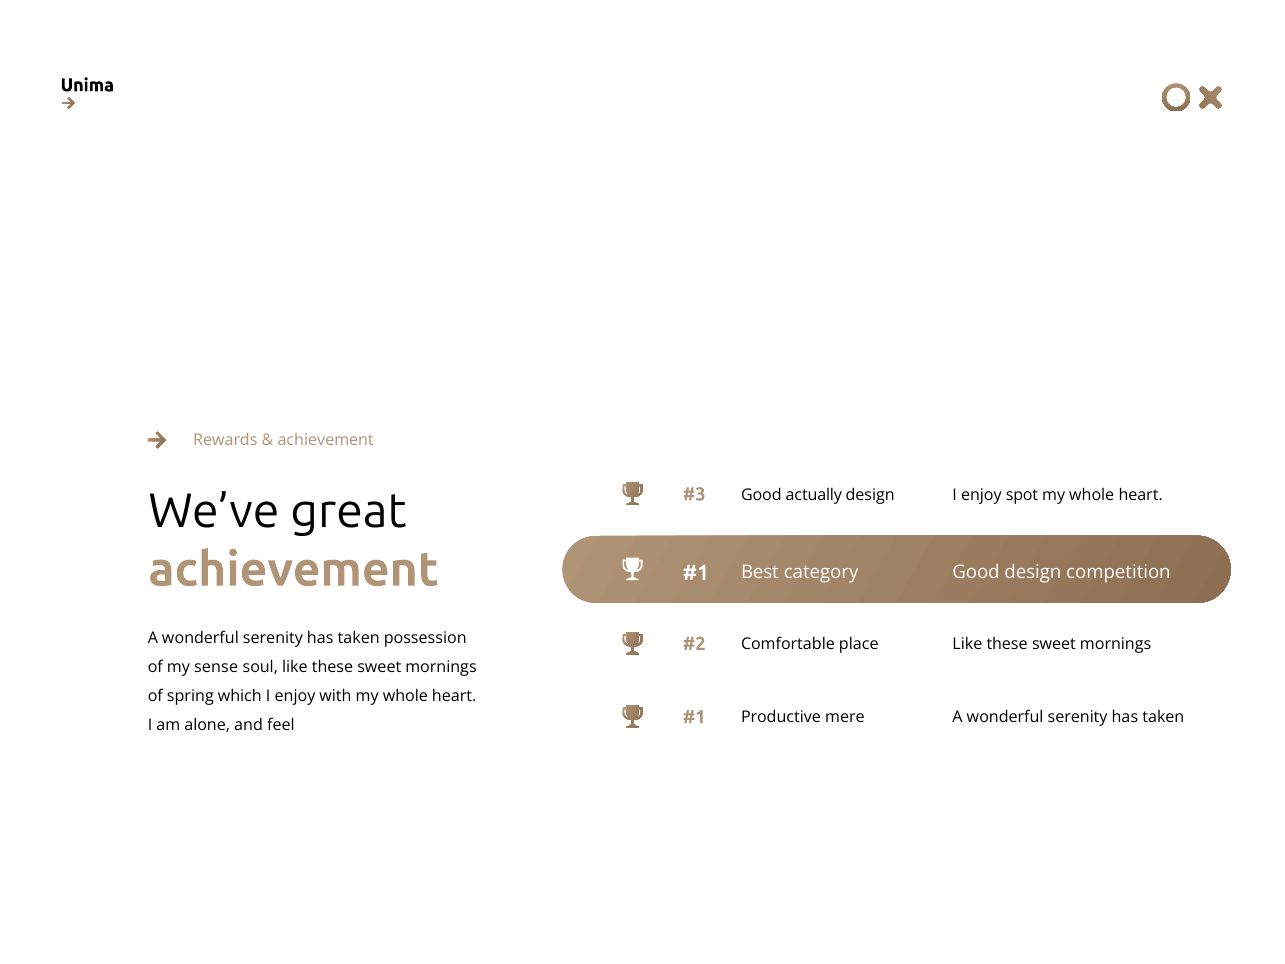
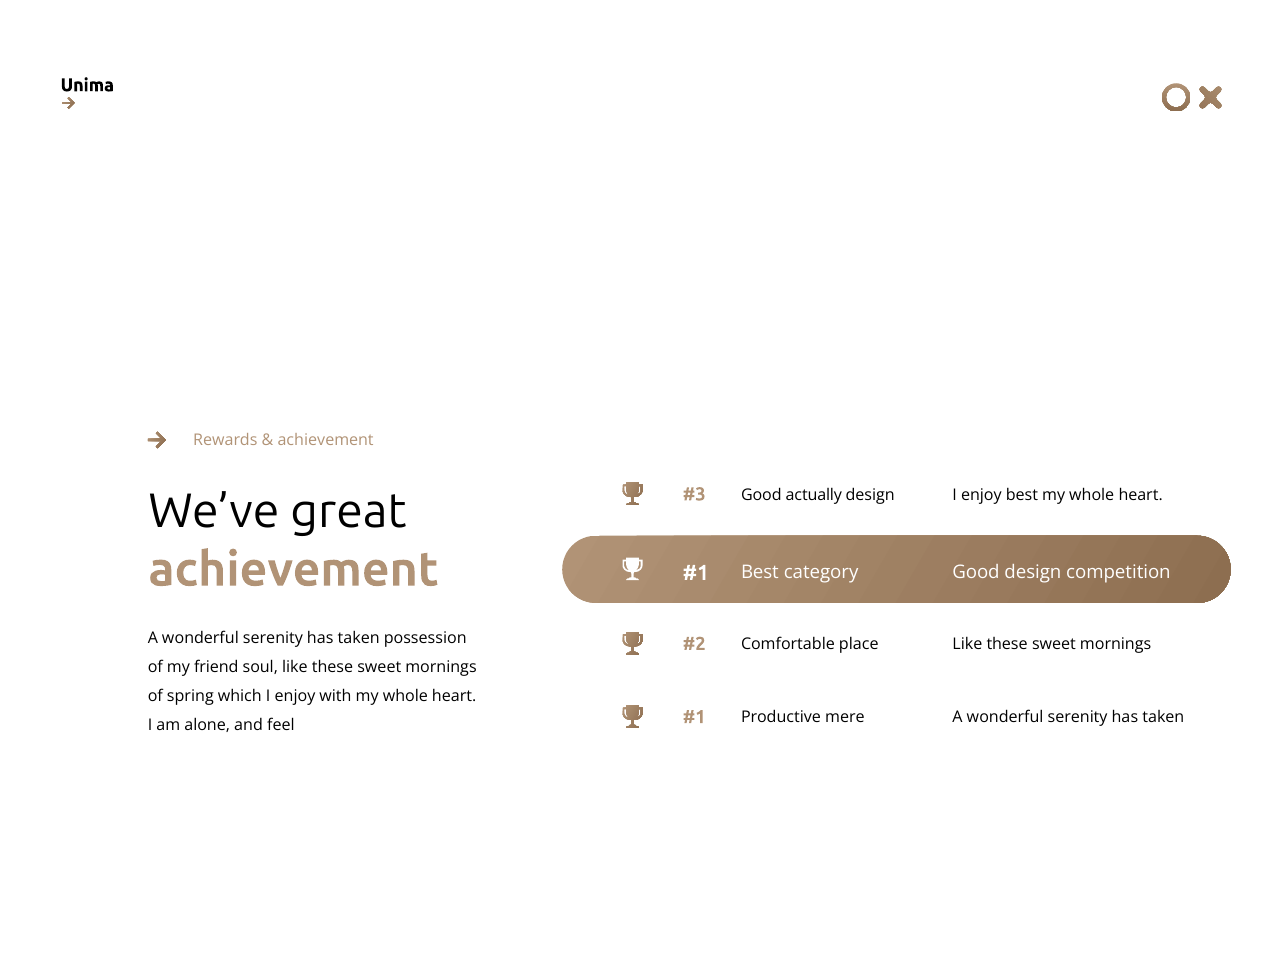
enjoy spot: spot -> best (1022, 495)
sense: sense -> friend (216, 667)
